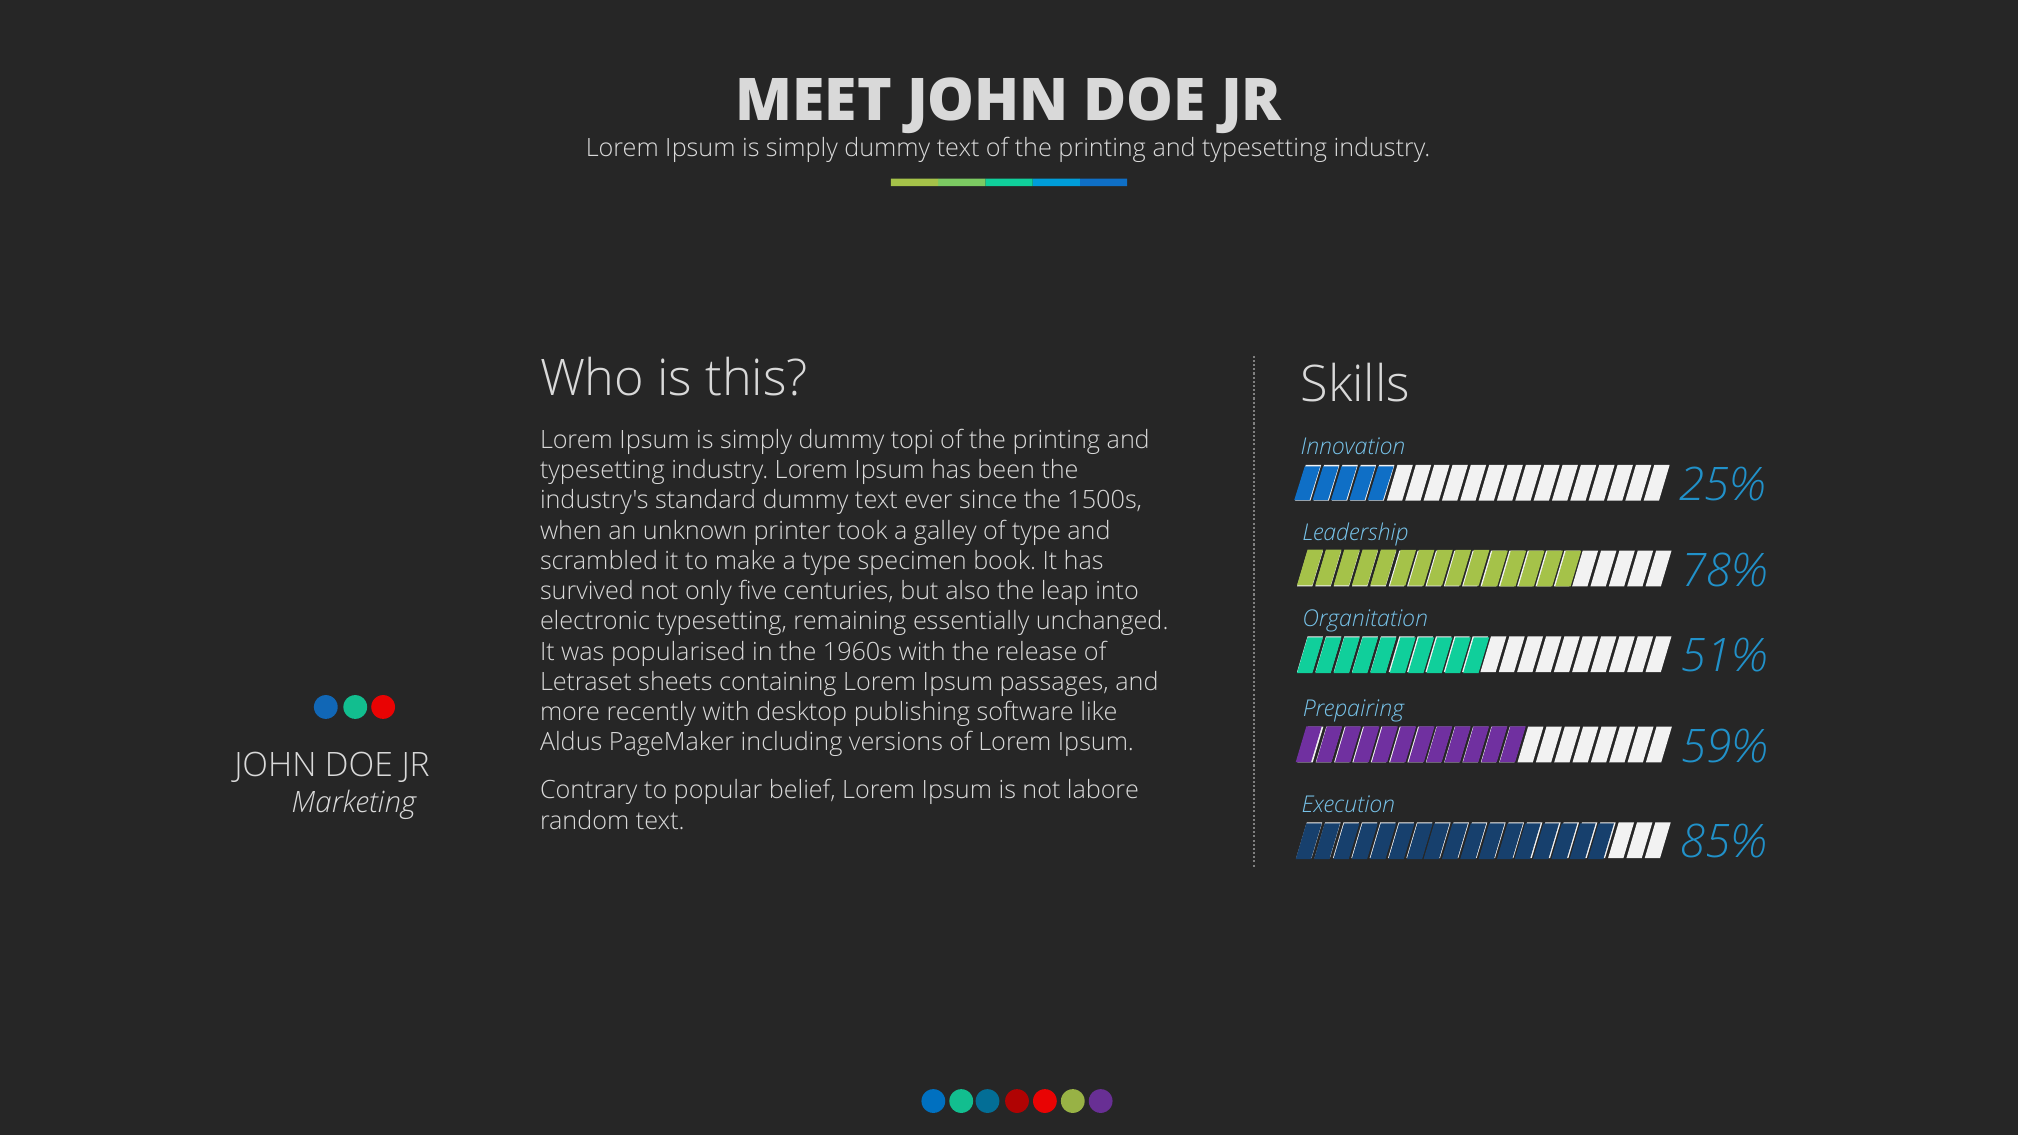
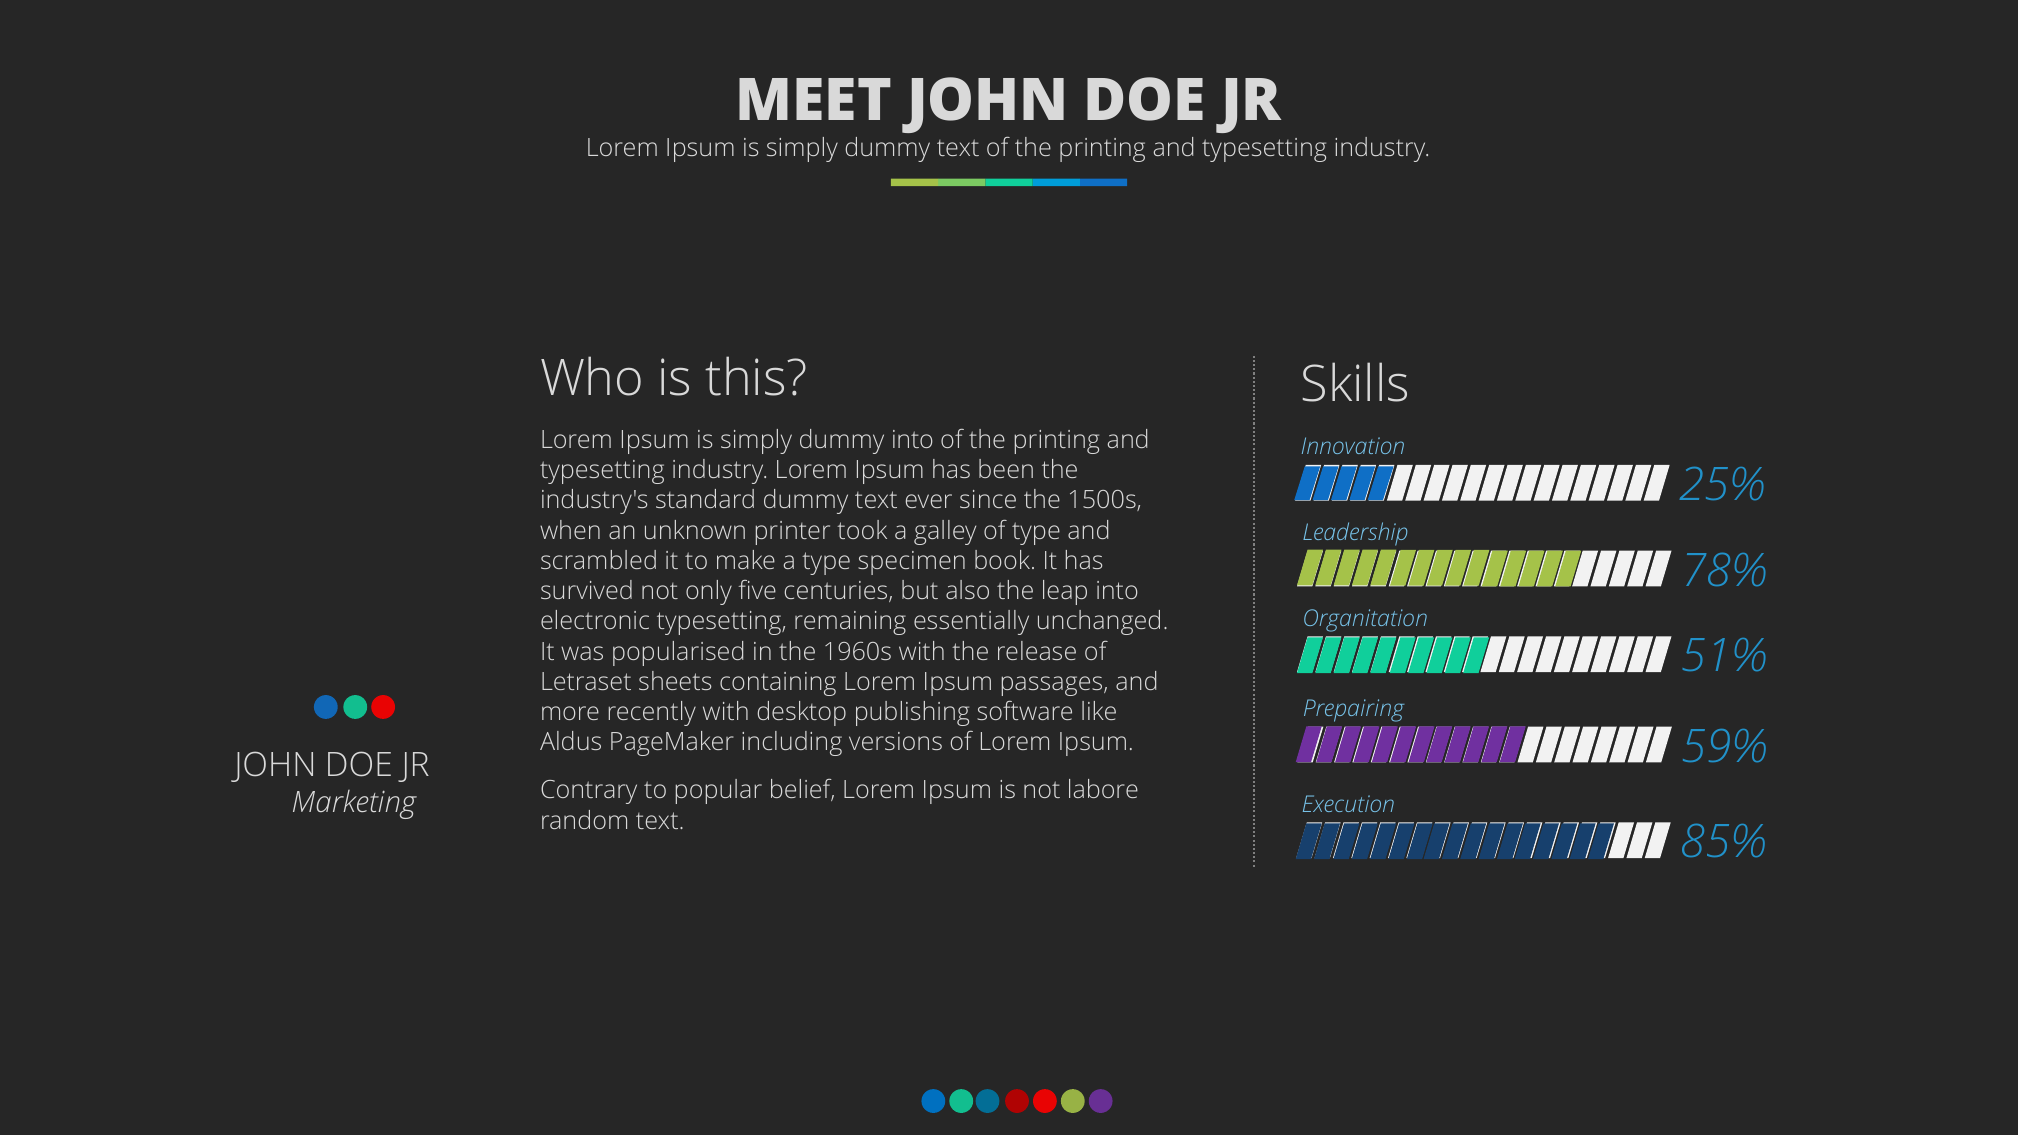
dummy topi: topi -> into (912, 440)
